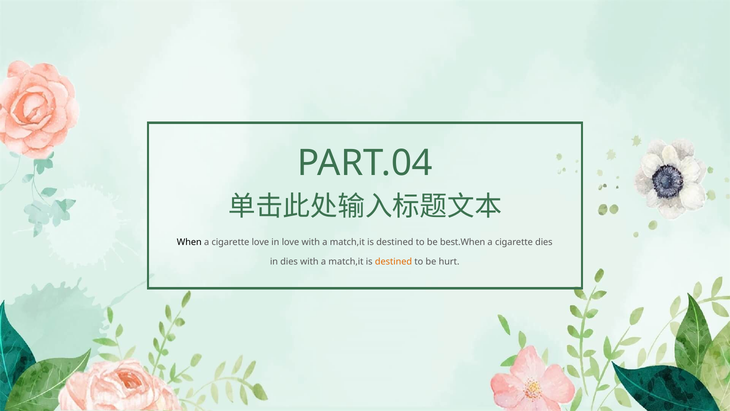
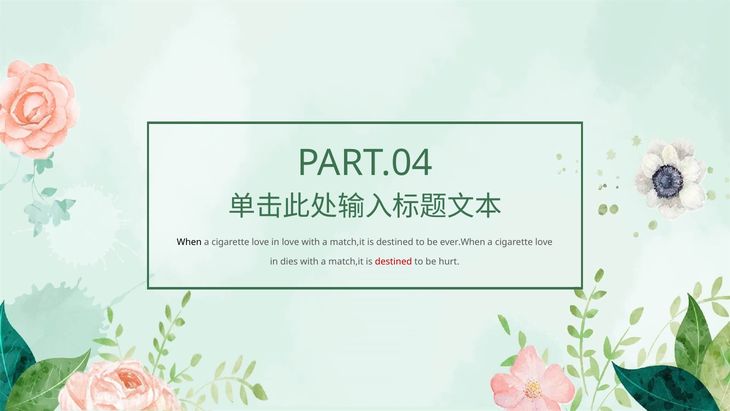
best.When: best.When -> ever.When (463, 242)
dies: dies -> love (544, 242)
destined colour: orange -> red (393, 262)
